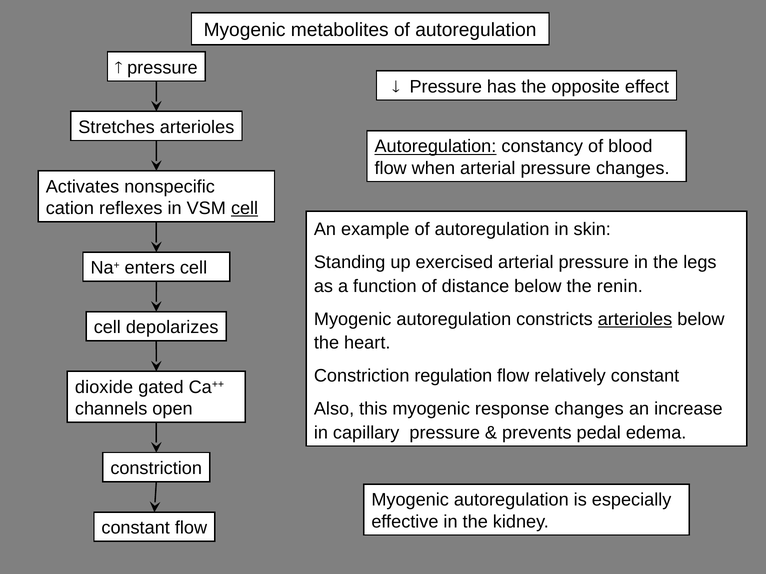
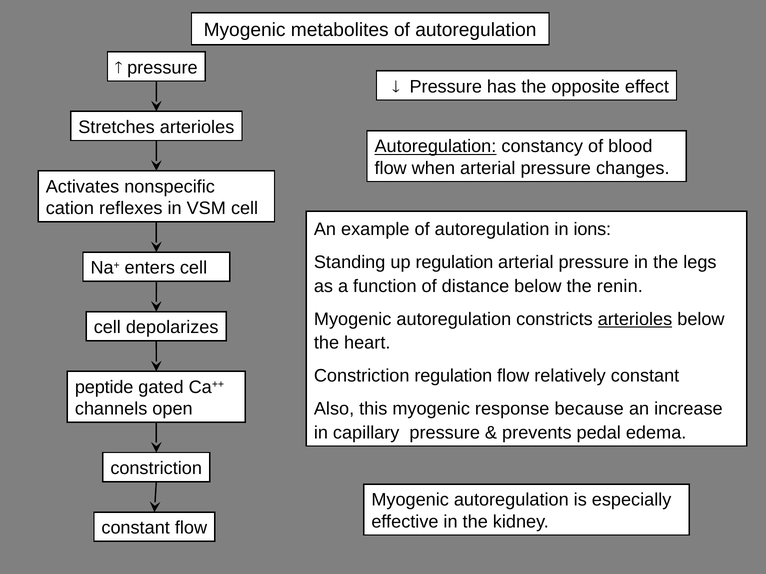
cell underline: present -> none (245, 209)
skin: skin -> ions (592, 230)
up exercised: exercised -> regulation (454, 263)
dioxide: dioxide -> peptide (104, 387)
response changes: changes -> because (589, 409)
